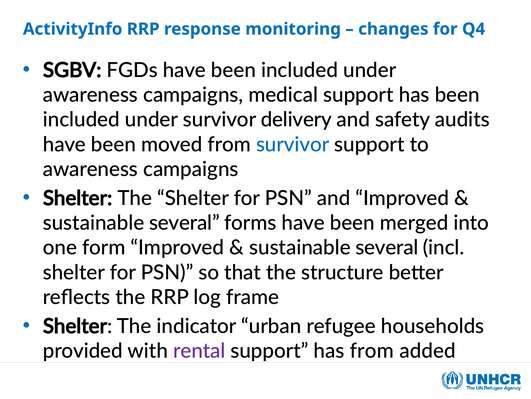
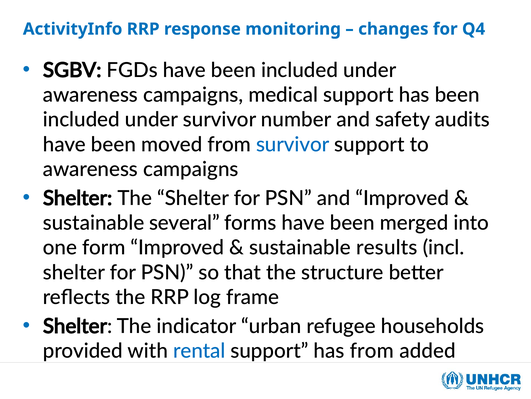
delivery: delivery -> number (296, 120)
several: several -> results (387, 247)
rental colour: purple -> blue (199, 350)
